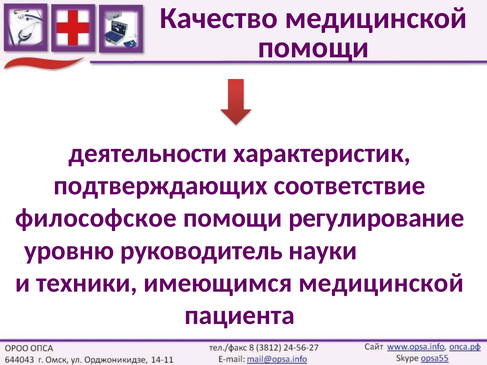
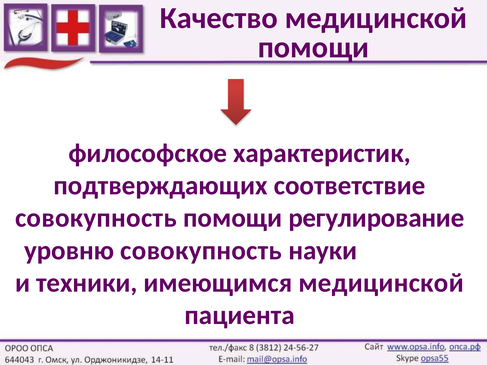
деятельности: деятельности -> философское (148, 153)
философское: философское -> совокупность (96, 218)
уровню руководитель: руководитель -> совокупность (201, 251)
